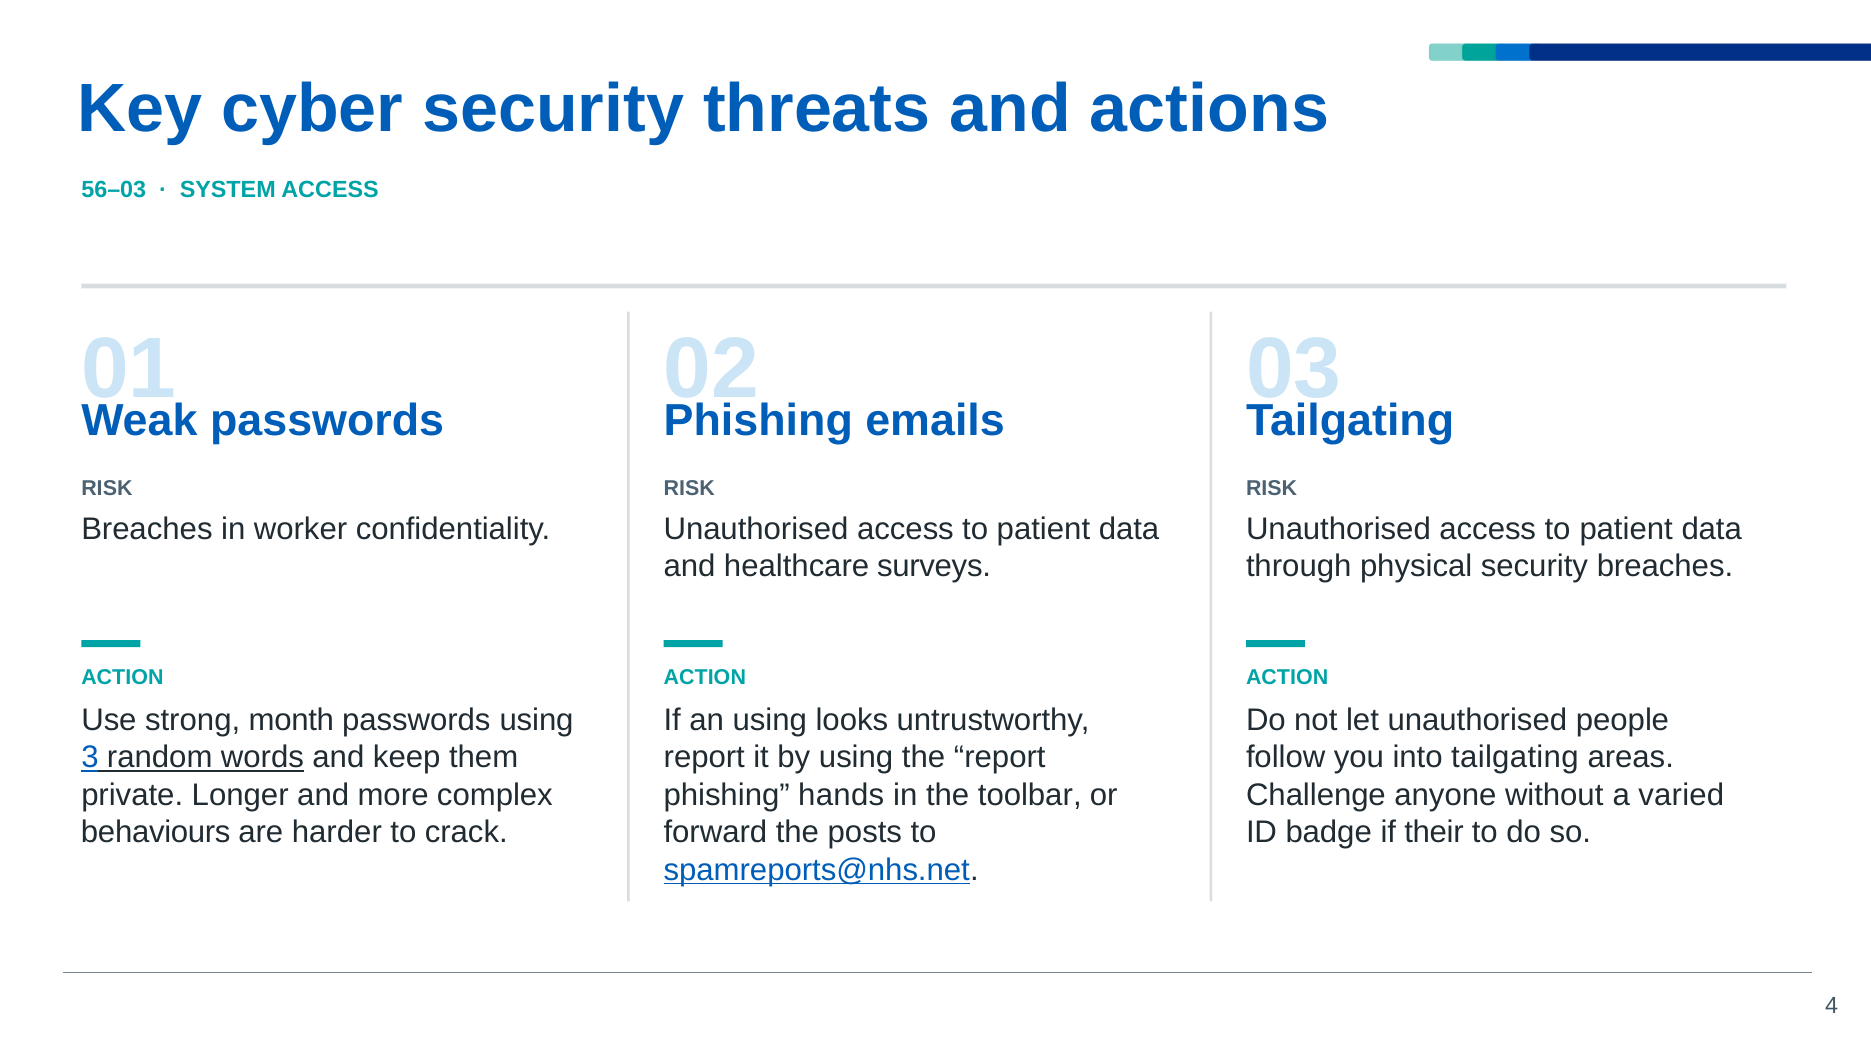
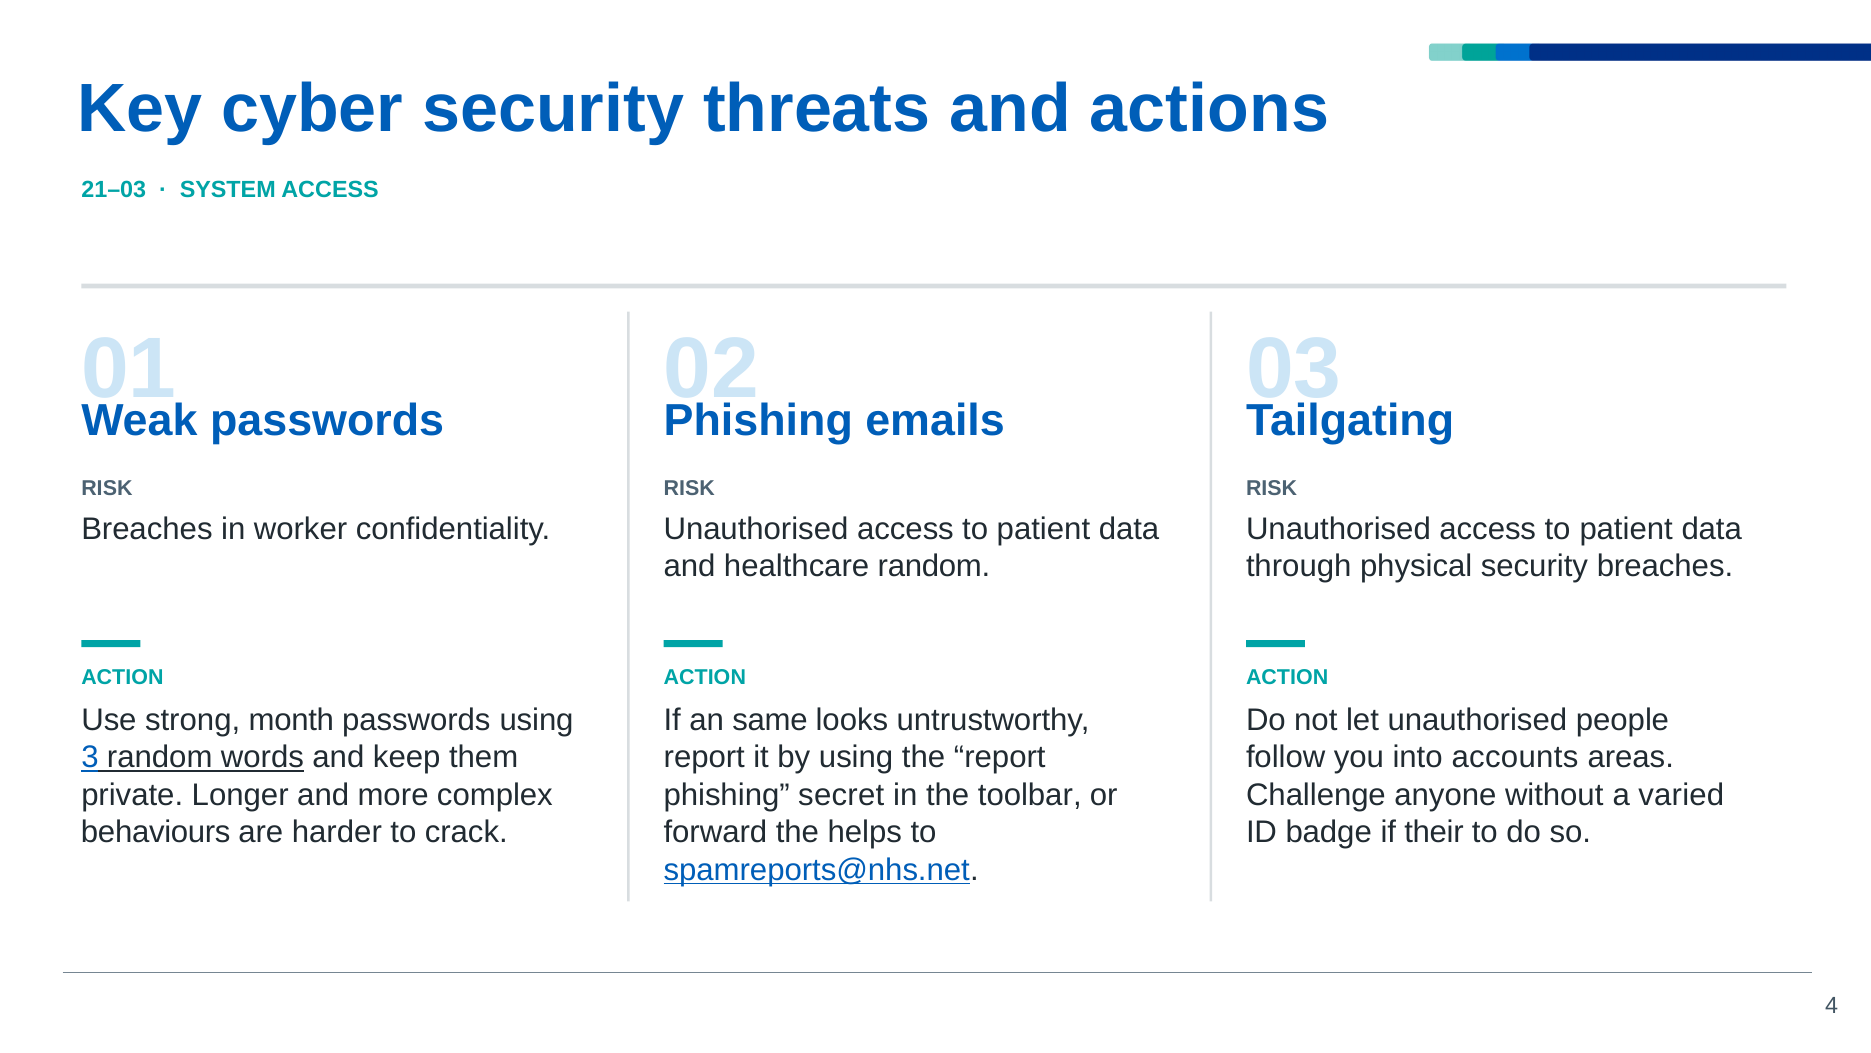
56–03: 56–03 -> 21–03 (114, 190)
healthcare surveys: surveys -> random (934, 566)
an using: using -> same (770, 720)
into tailgating: tailgating -> accounts (1515, 757)
hands: hands -> secret (841, 794)
posts: posts -> helps (865, 832)
